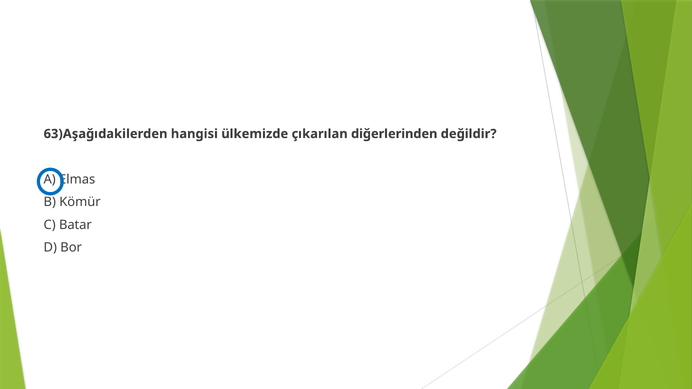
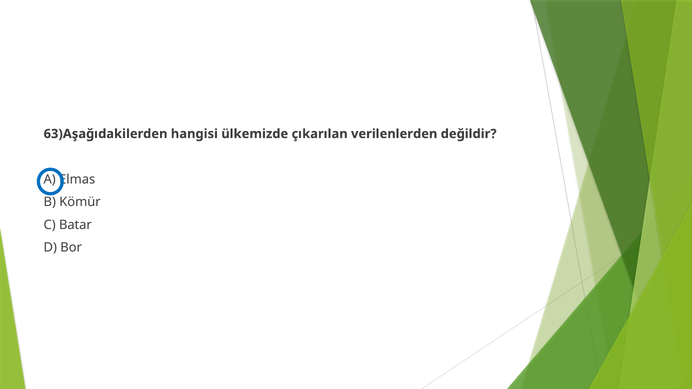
diğerlerinden: diğerlerinden -> verilenlerden (394, 134)
